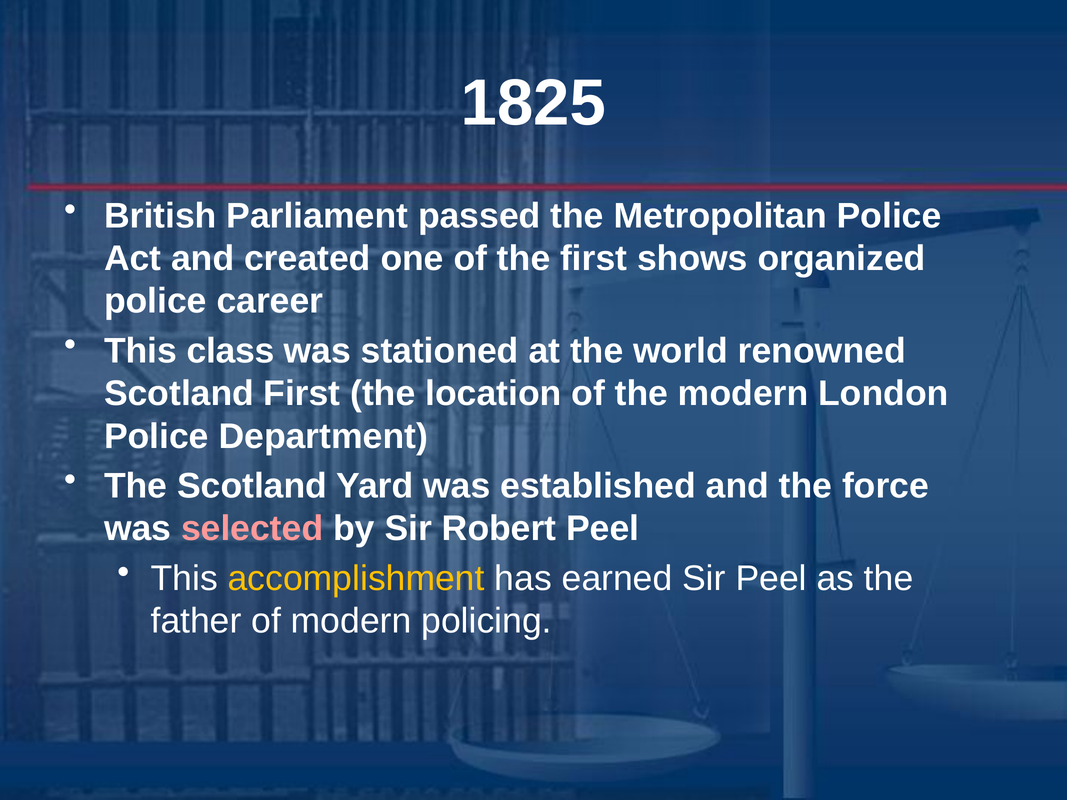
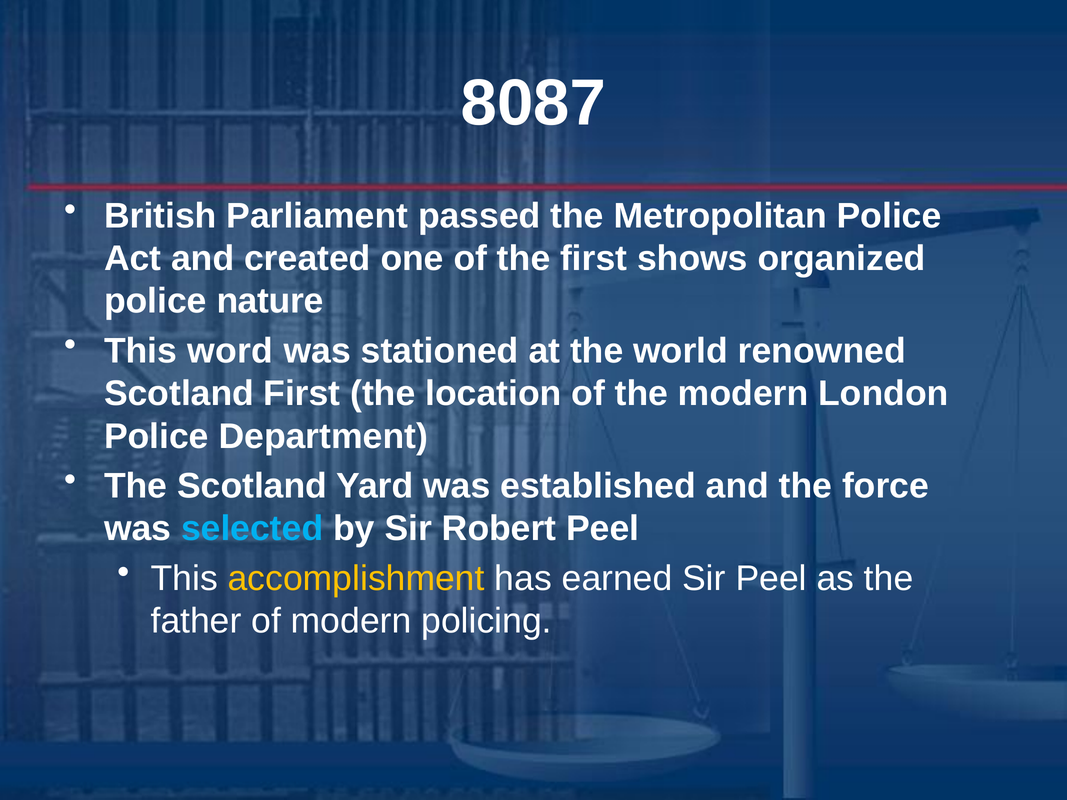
1825: 1825 -> 8087 (533, 103)
career: career -> nature (270, 301)
class: class -> word (230, 351)
selected colour: pink -> light blue (252, 529)
